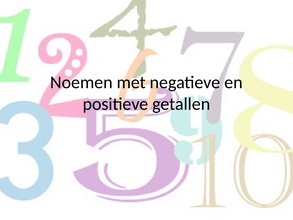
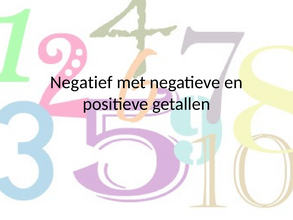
Noemen: Noemen -> Negatief (81, 82)
